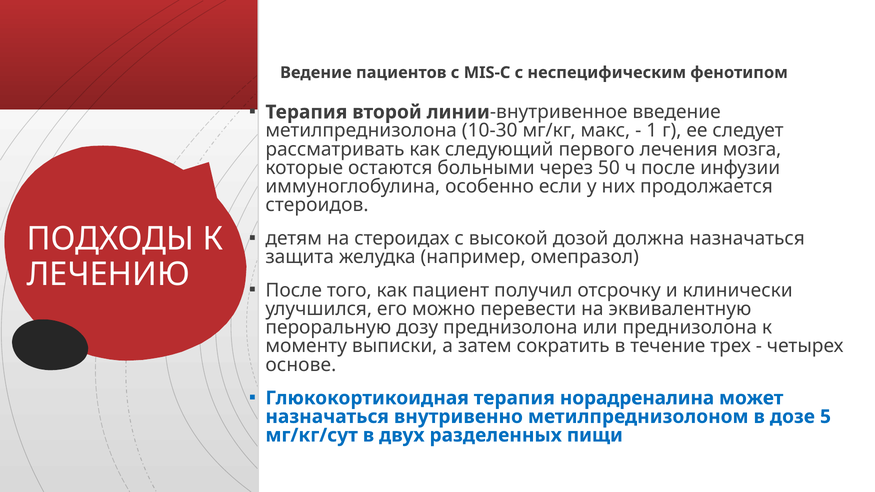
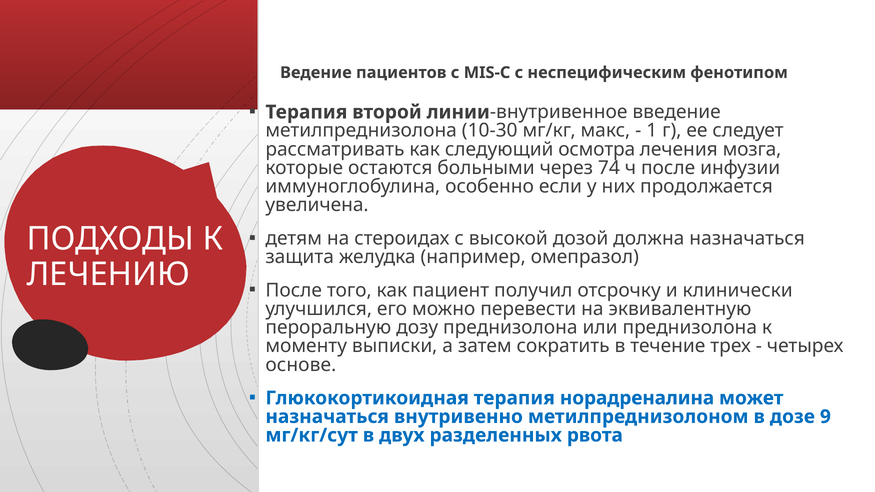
первого: первого -> осмотра (597, 149)
50: 50 -> 74 (609, 168)
стероидов: стероидов -> увеличена (317, 205)
5: 5 -> 9 (825, 417)
пищи: пищи -> рвота (595, 435)
